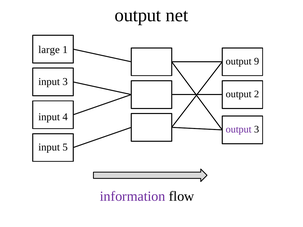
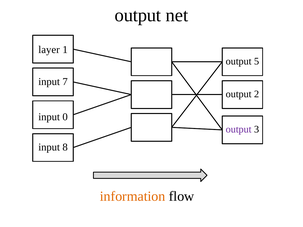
large: large -> layer (49, 50)
9: 9 -> 5 (257, 61)
input 3: 3 -> 7 (65, 82)
4: 4 -> 0 (65, 117)
5: 5 -> 8 (65, 147)
information colour: purple -> orange (133, 196)
